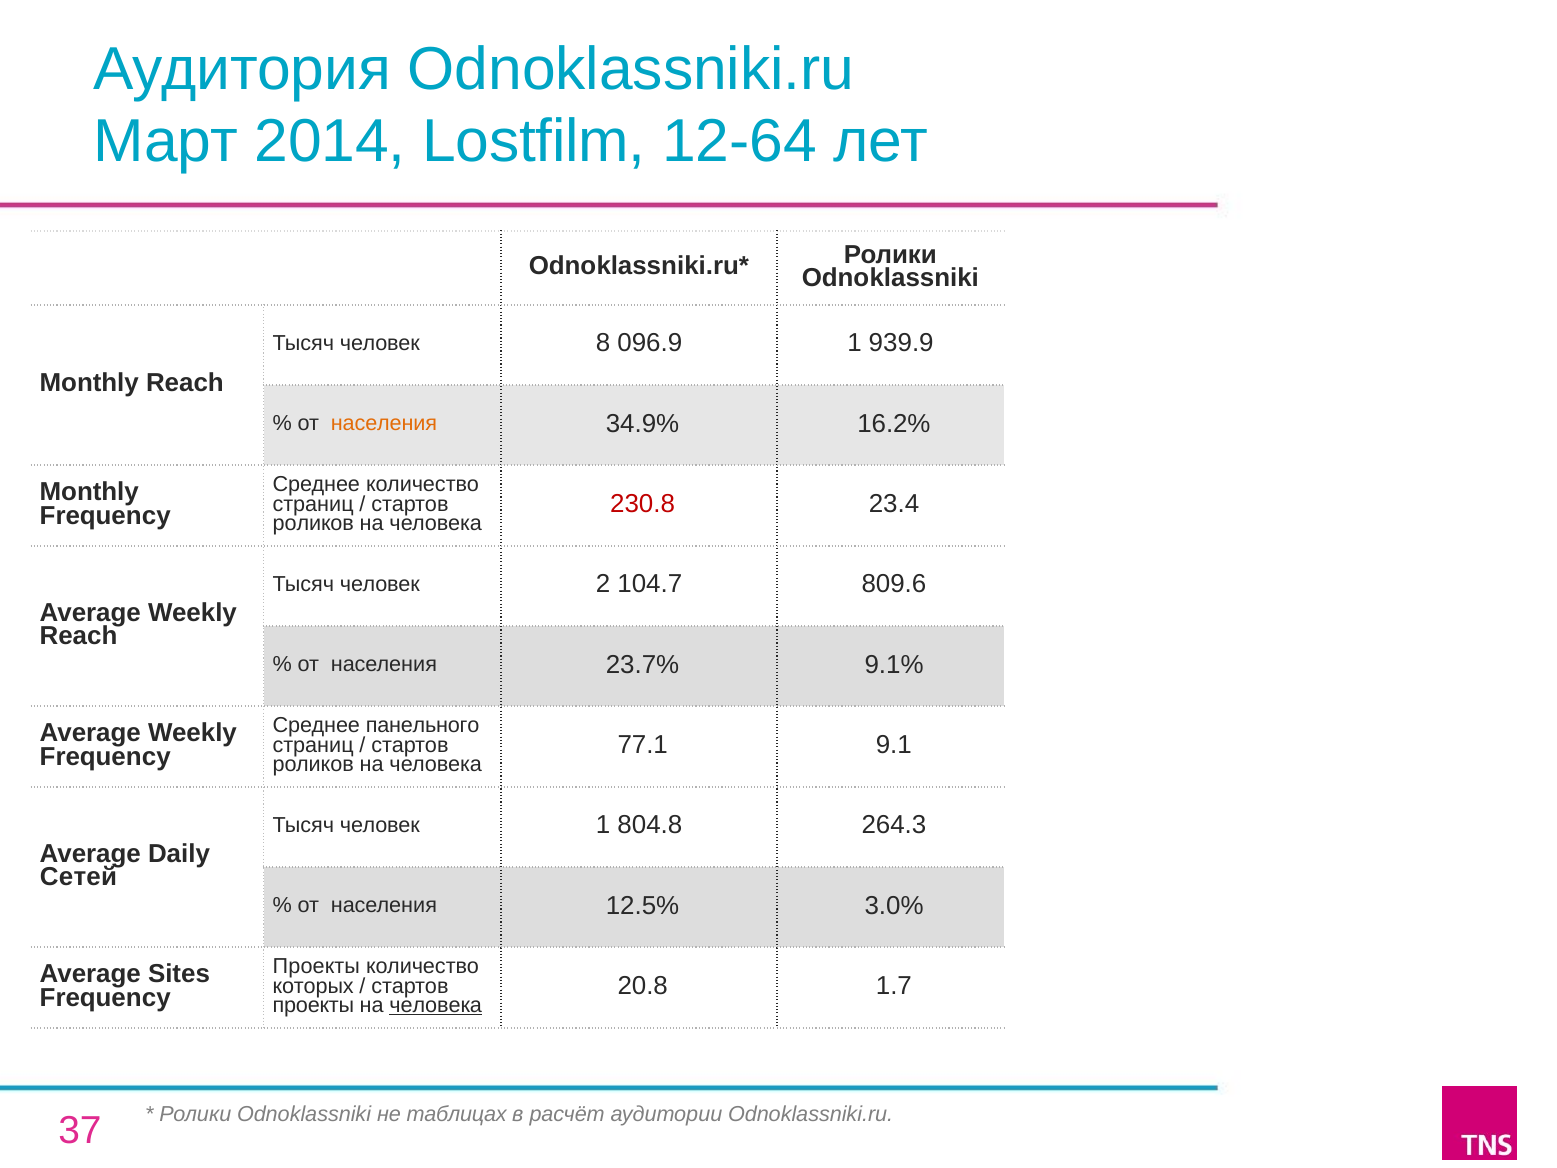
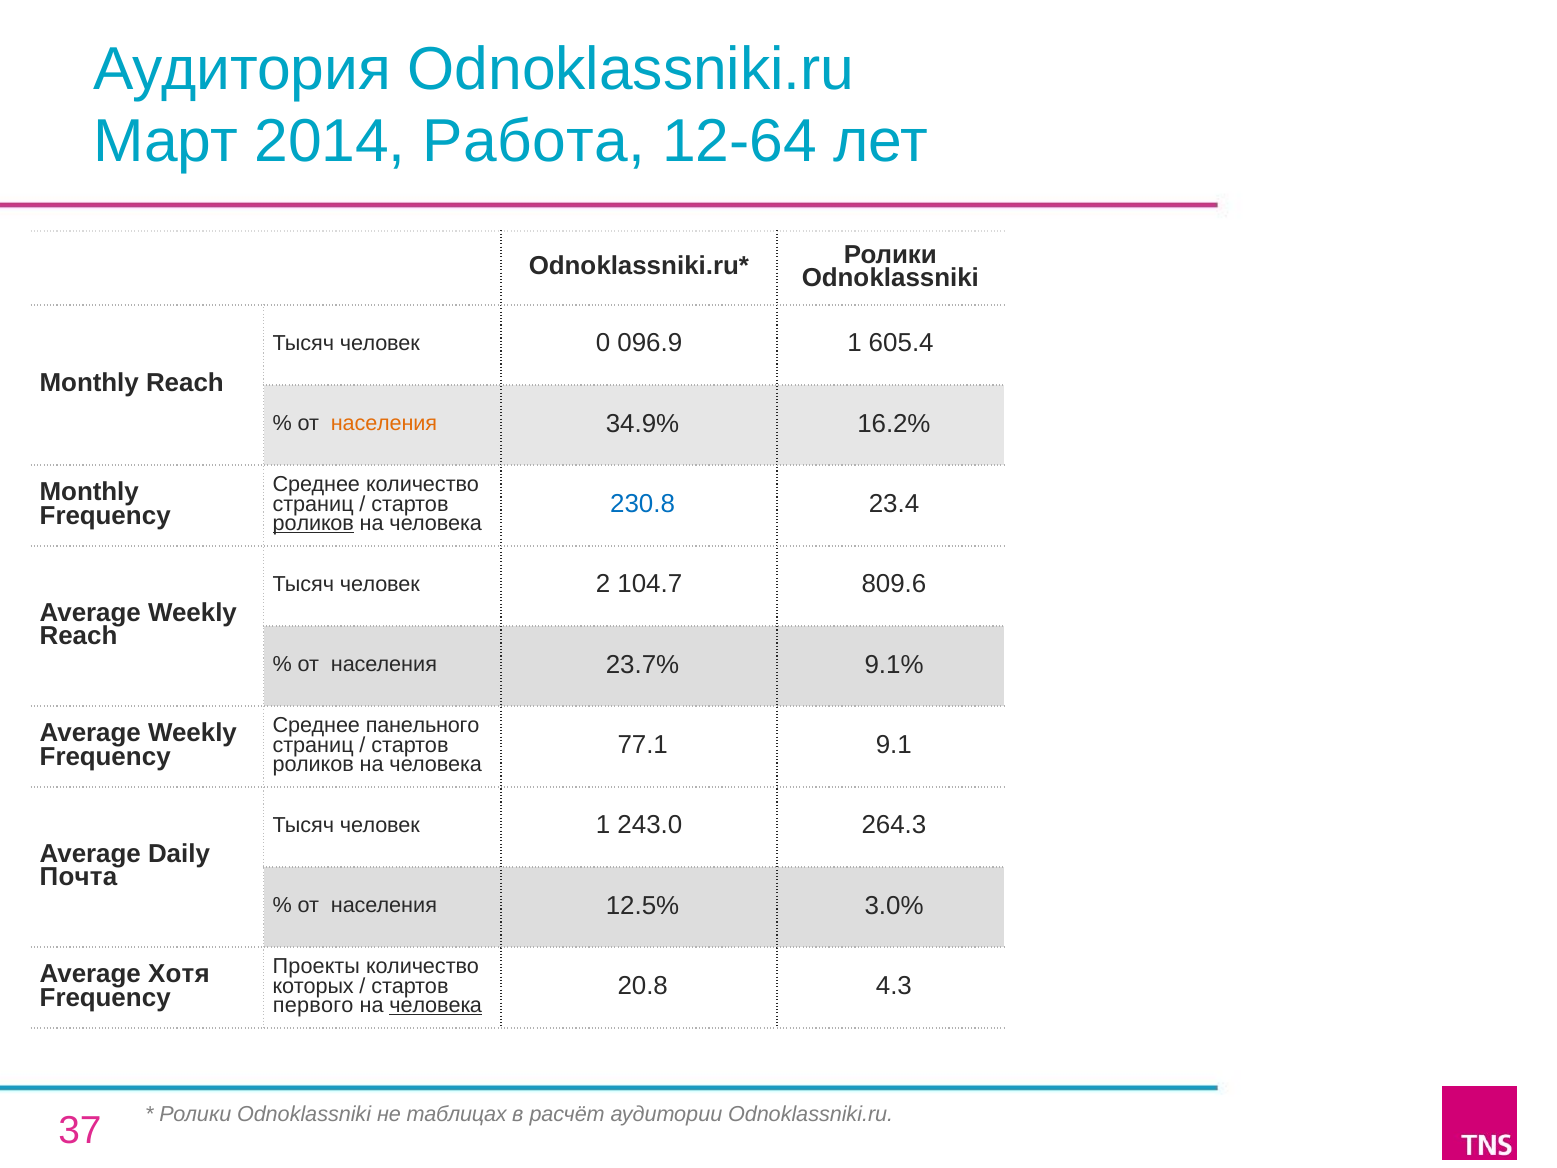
Lostfilm: Lostfilm -> Работа (534, 142)
8: 8 -> 0 (603, 343)
939.9: 939.9 -> 605.4 (901, 343)
230.8 colour: red -> blue (643, 504)
роликов underline: none -> present (313, 523)
804.8: 804.8 -> 243.0 (650, 825)
Сетей: Сетей -> Почта (78, 877)
Sites: Sites -> Хотя (179, 974)
1.7: 1.7 -> 4.3 (894, 986)
проекты: проекты -> первого (313, 1005)
